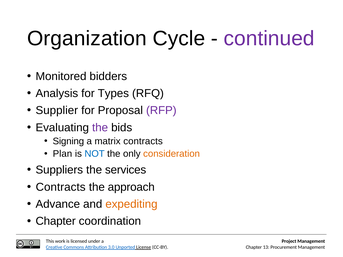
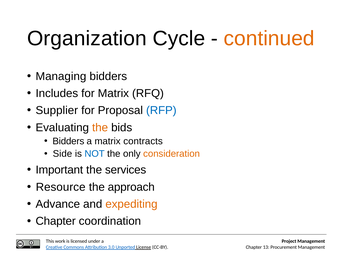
continued colour: purple -> orange (269, 38)
Monitored: Monitored -> Managing (61, 76)
Analysis: Analysis -> Includes (57, 93)
for Types: Types -> Matrix (113, 93)
RFP colour: purple -> blue (161, 111)
the colour: purple -> orange (100, 128)
Signing: Signing -> Bidders (68, 141)
Plan: Plan -> Side (62, 154)
Suppliers: Suppliers -> Important (59, 170)
Contracts: Contracts -> Resource (61, 187)
